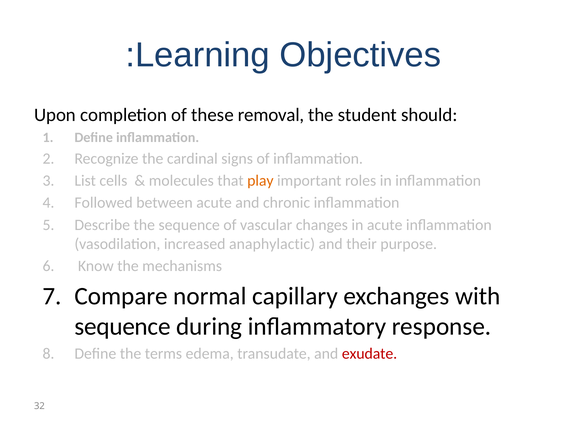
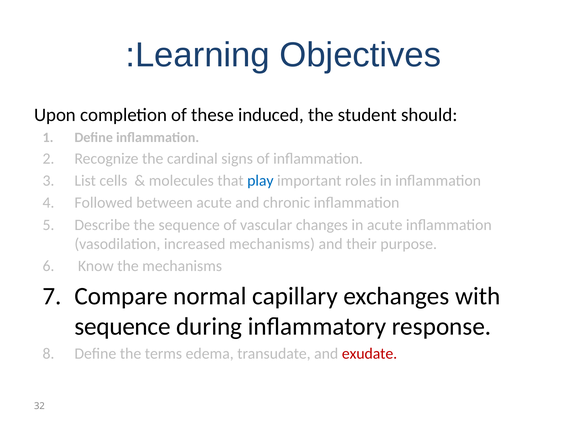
removal: removal -> induced (271, 115)
play colour: orange -> blue (260, 180)
increased anaphylactic: anaphylactic -> mechanisms (272, 243)
